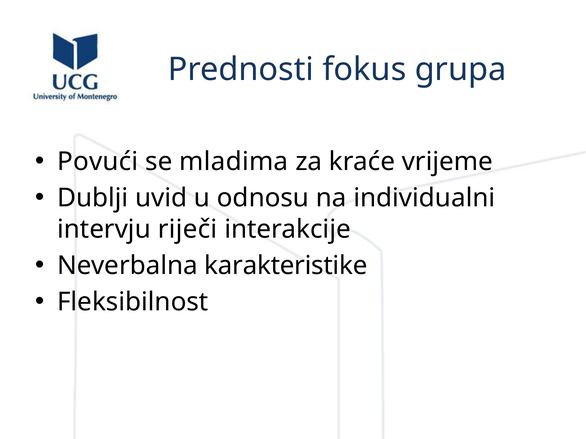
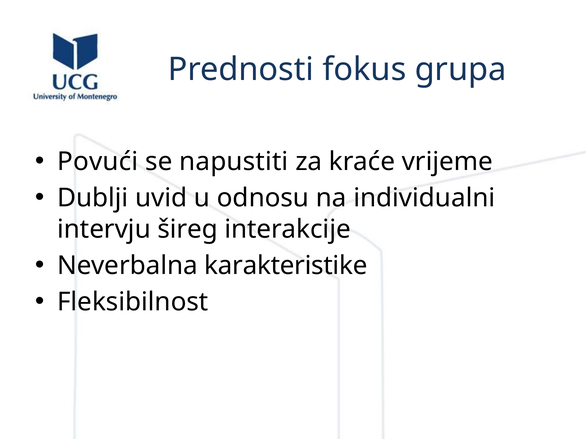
mladima: mladima -> napustiti (234, 162)
riječi: riječi -> šireg (188, 229)
